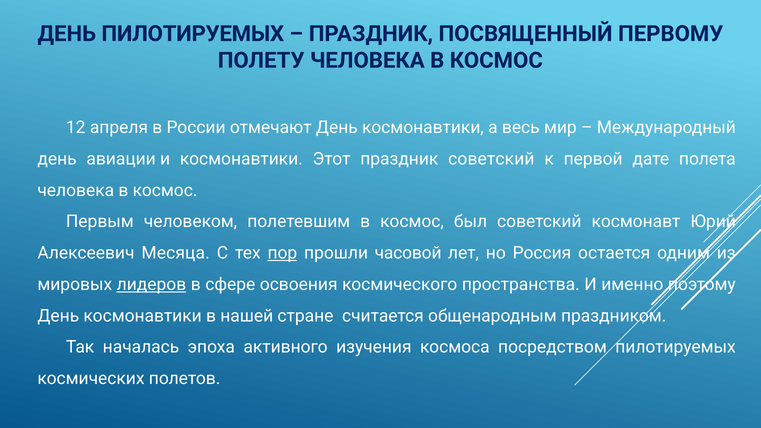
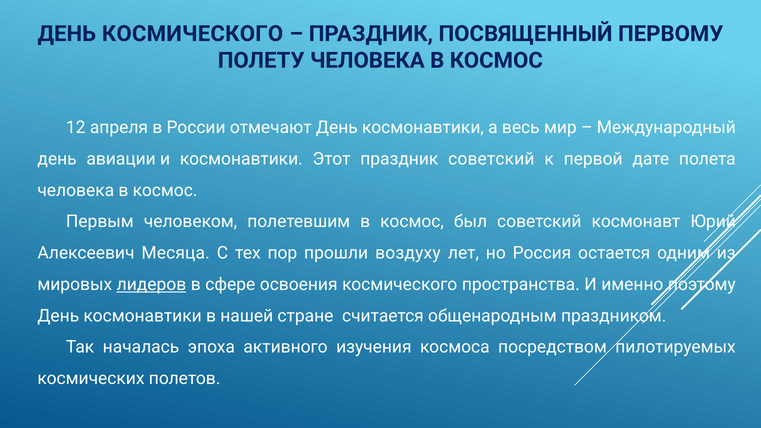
ДЕНЬ ПИЛОТИРУЕМЫХ: ПИЛОТИРУЕМЫХ -> КОСМИЧЕСКОГО (192, 34)
пор underline: present -> none (282, 253)
часовой: часовой -> воздуху (408, 253)
